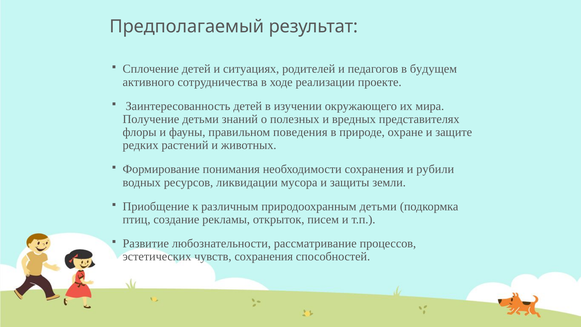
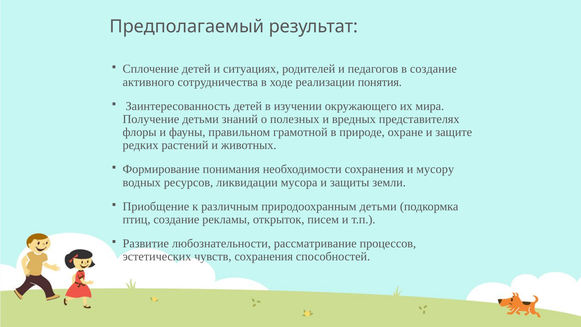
в будущем: будущем -> создание (433, 69)
проекте: проекте -> понятия (380, 82)
поведения: поведения -> грамотной (300, 132)
рубили: рубили -> мусору (435, 169)
